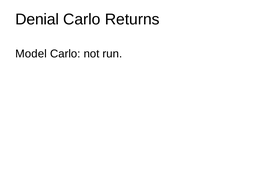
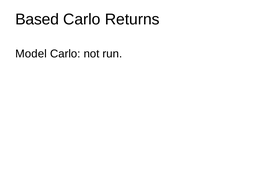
Denial: Denial -> Based (37, 19)
